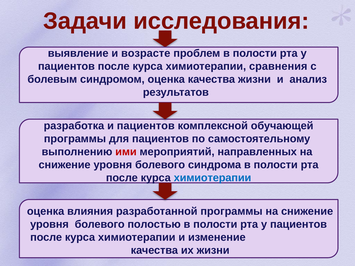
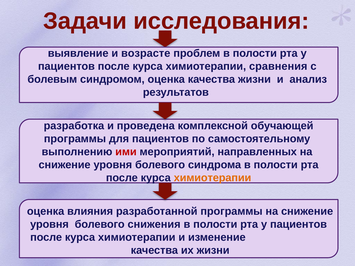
и пациентов: пациентов -> проведена (146, 126)
химиотерапии colour: blue -> orange (212, 178)
полостью: полостью -> снижения (154, 224)
